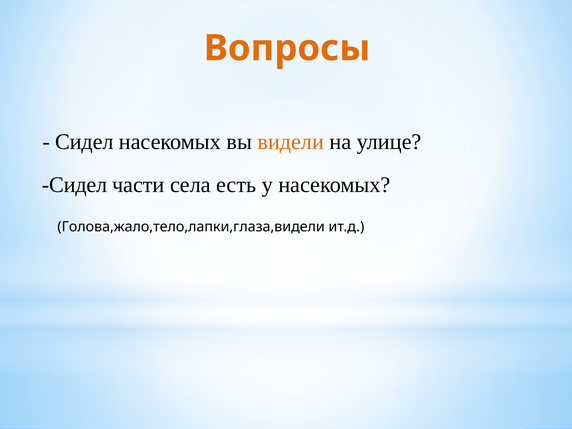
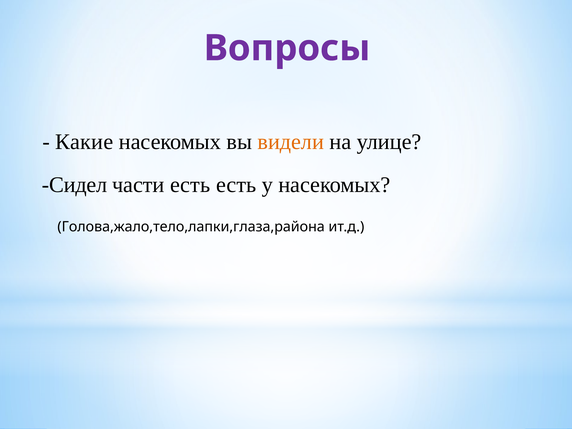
Вопросы colour: orange -> purple (287, 48)
Сидел: Сидел -> Какие (84, 142)
части села: села -> есть (190, 185)
Голова,жало,тело,лапки,глаза,видели: Голова,жало,тело,лапки,глаза,видели -> Голова,жало,тело,лапки,глаза,района (191, 227)
